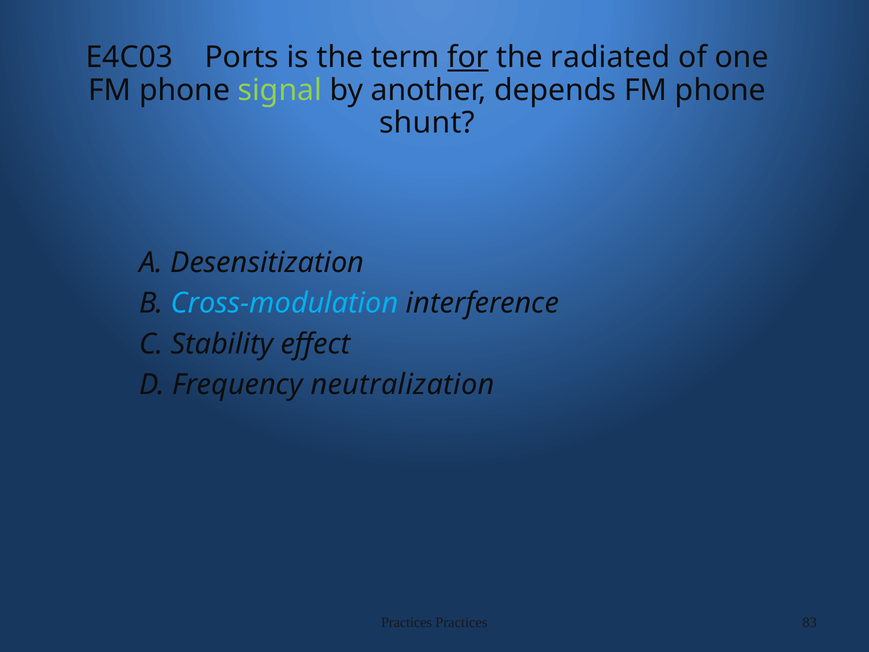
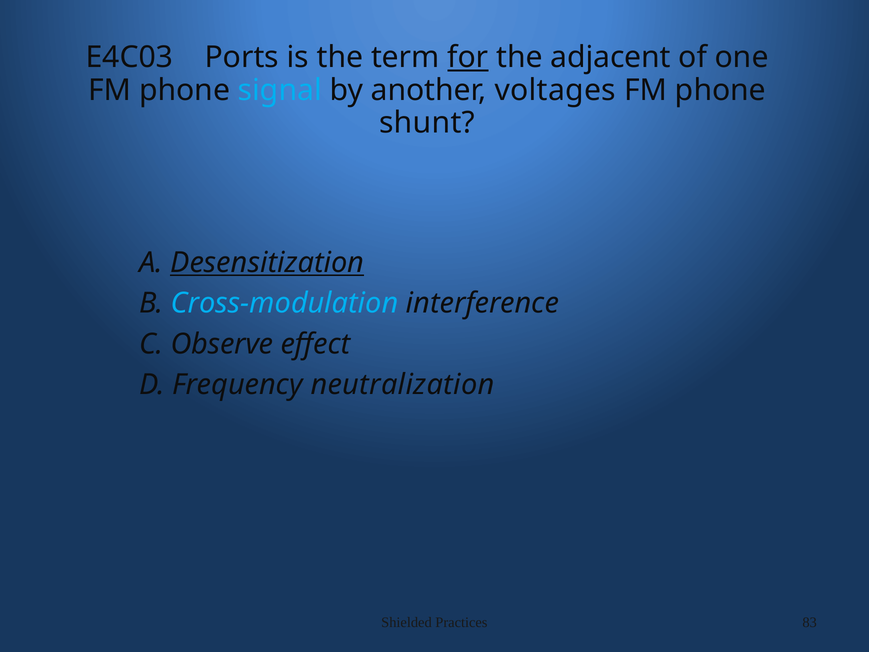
radiated: radiated -> adjacent (611, 57)
signal colour: light green -> light blue (280, 90)
depends: depends -> voltages (555, 90)
Desensitization underline: none -> present (267, 263)
Stability: Stability -> Observe (222, 344)
Practices: Practices -> Shielded (406, 622)
